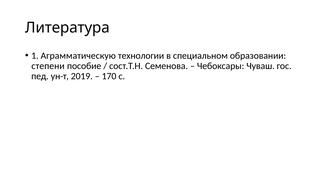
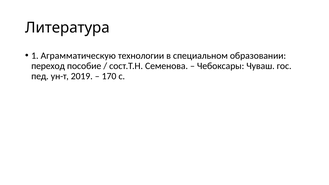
степени: степени -> переход (48, 66)
